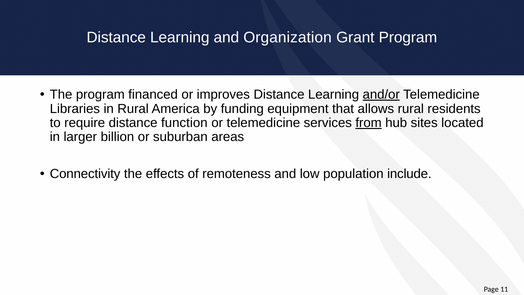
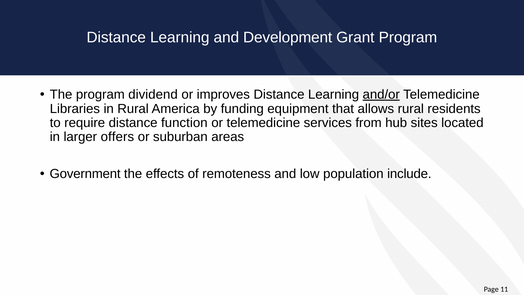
Organization: Organization -> Development (288, 37)
financed: financed -> dividend (153, 94)
from underline: present -> none (369, 123)
billion: billion -> offers (117, 137)
Connectivity: Connectivity -> Government (85, 174)
